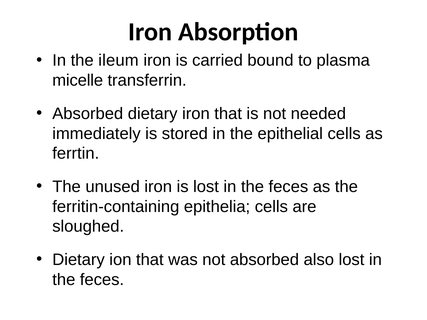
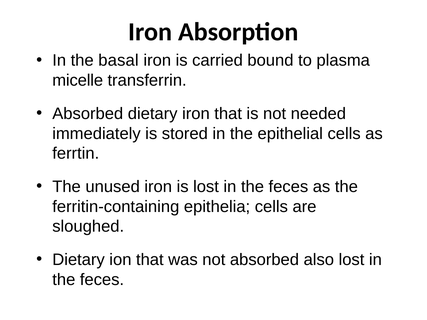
ileum: ileum -> basal (118, 61)
